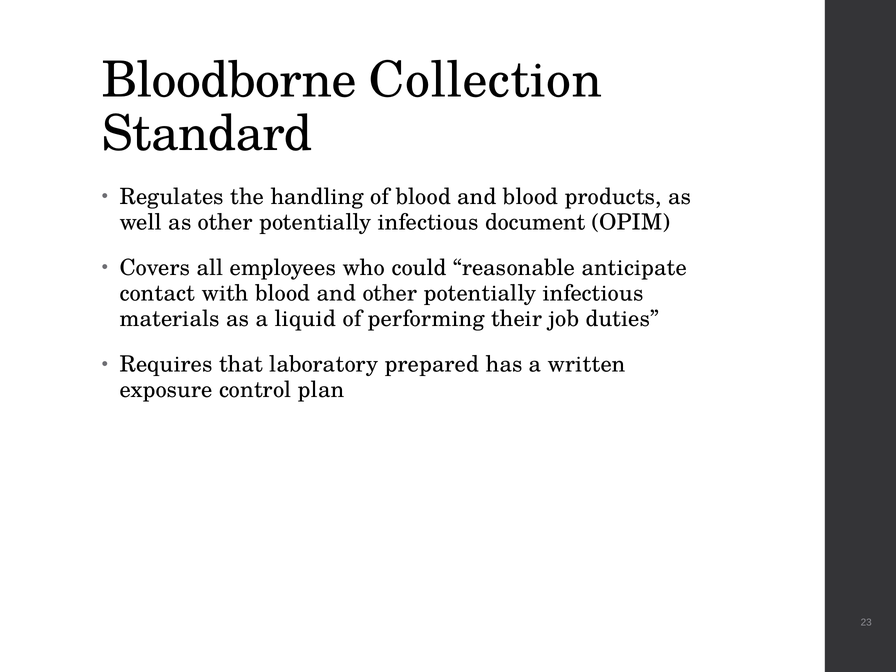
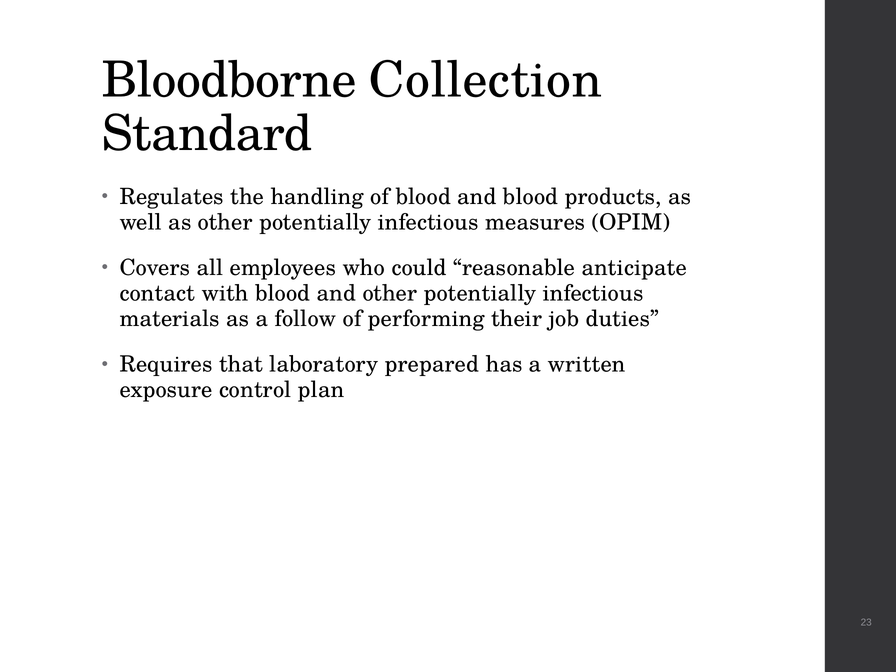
document: document -> measures (535, 222)
liquid: liquid -> follow (305, 319)
